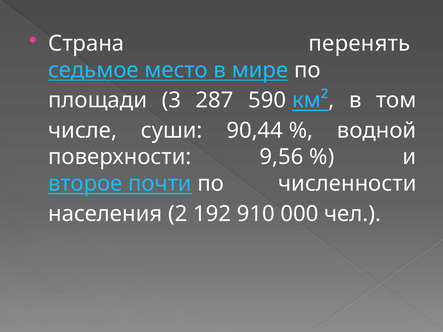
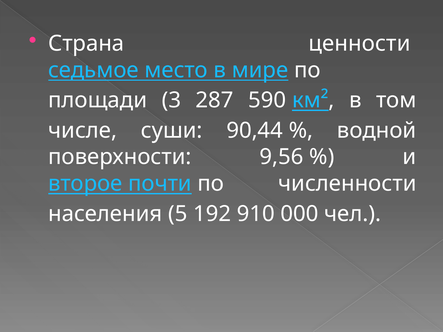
перенять: перенять -> ценности (360, 44)
2: 2 -> 5 (178, 214)
